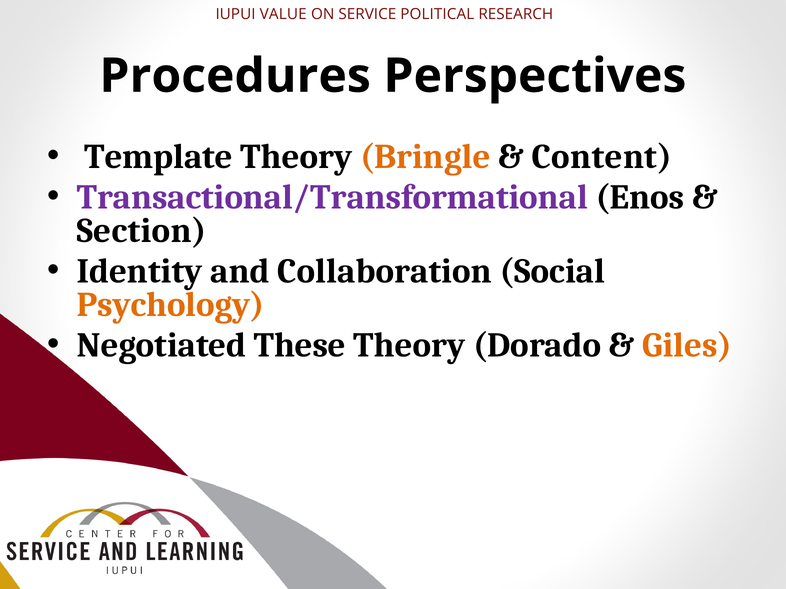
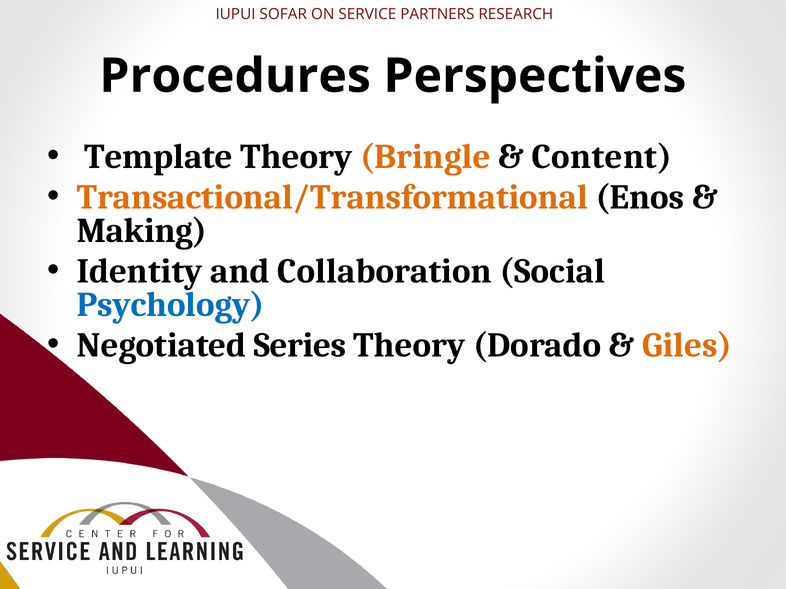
VALUE: VALUE -> SOFAR (283, 14)
POLITICAL: POLITICAL -> PARTNERS (437, 14)
Transactional/Transformational colour: purple -> orange (332, 197)
Section: Section -> Making (142, 231)
Psychology colour: orange -> blue (171, 305)
These: These -> Series (300, 346)
